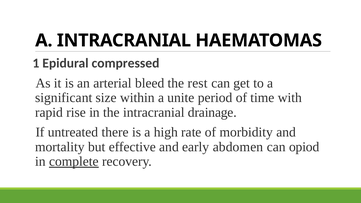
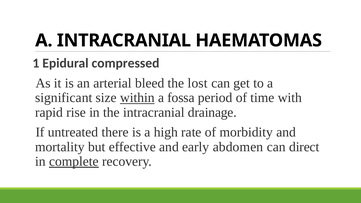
rest: rest -> lost (198, 83)
within underline: none -> present (137, 98)
unite: unite -> fossa (181, 98)
opiod: opiod -> direct (304, 147)
